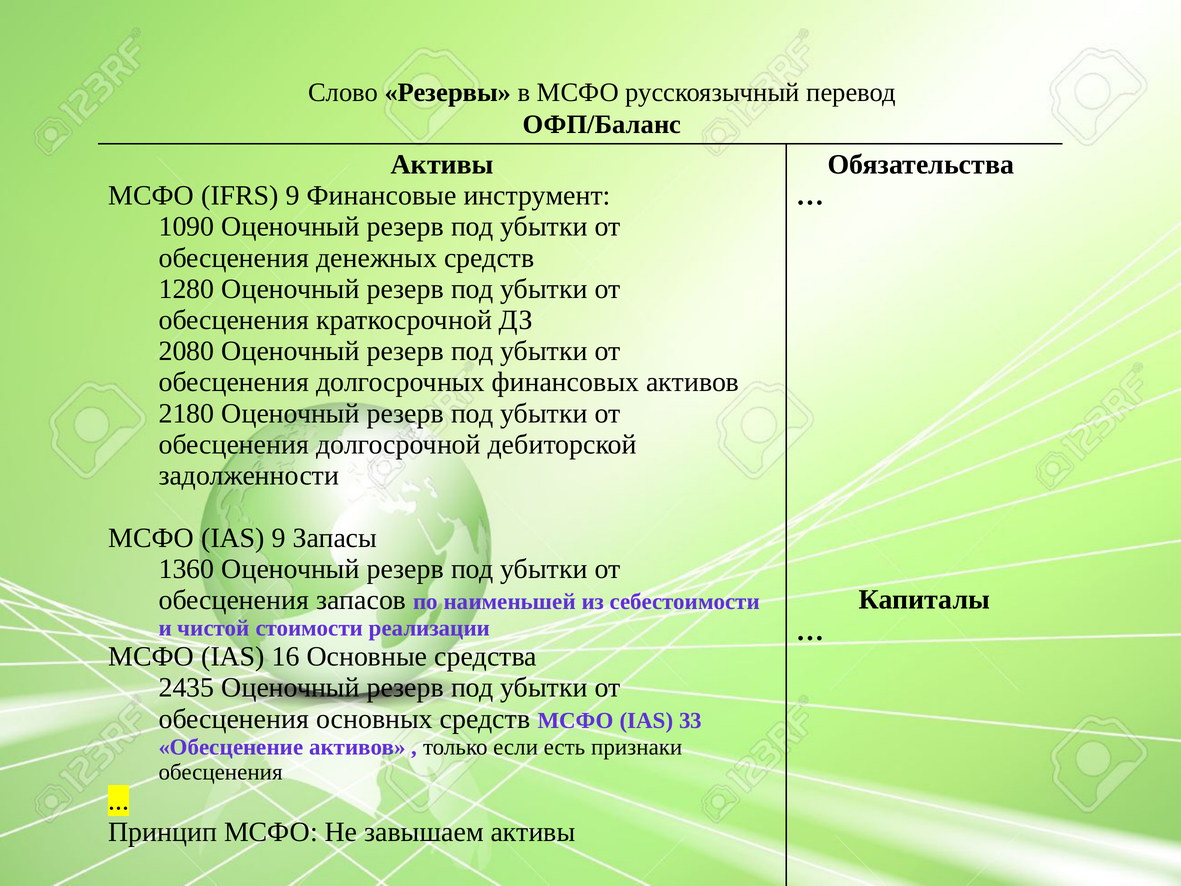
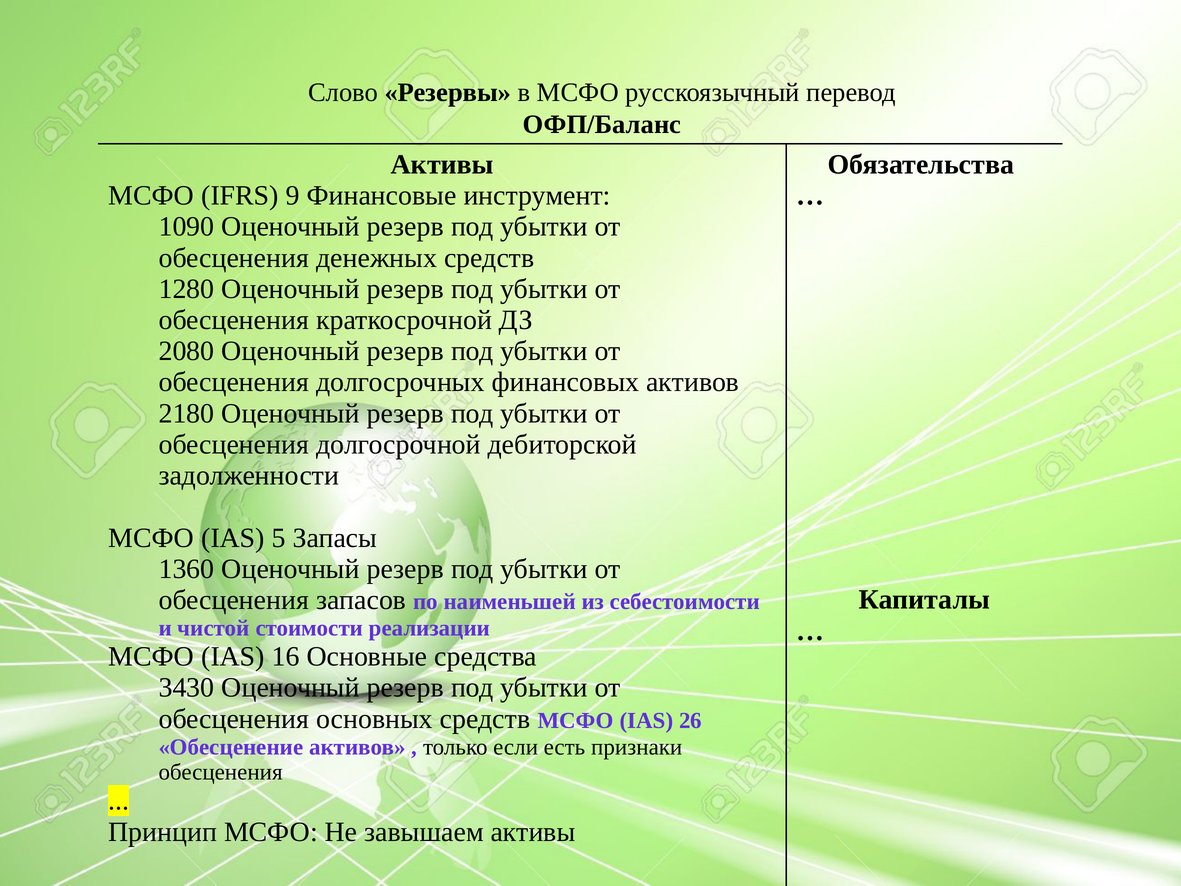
IAS 9: 9 -> 5 (279, 538)
2435: 2435 -> 3430 (186, 687)
33: 33 -> 26 (691, 720)
